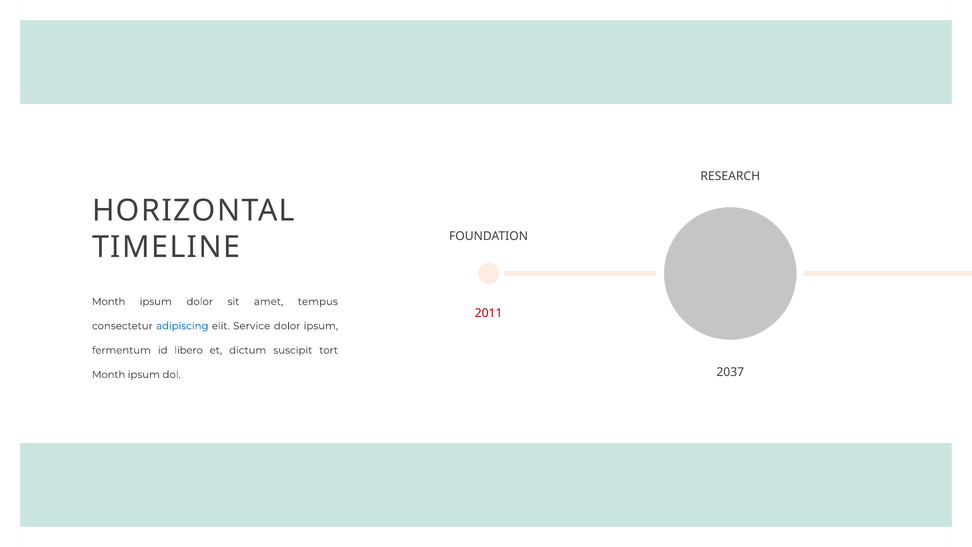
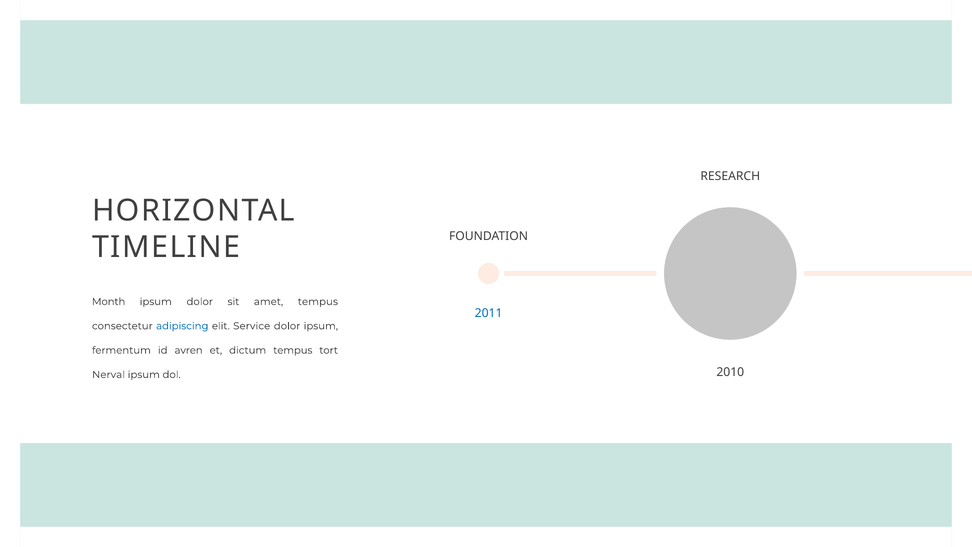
2011 colour: red -> blue (489, 313)
libero: libero -> avren (189, 350)
dictum suscipit: suscipit -> tempus (293, 350)
2037: 2037 -> 2010 (730, 372)
Month: Month -> Nerval (108, 374)
